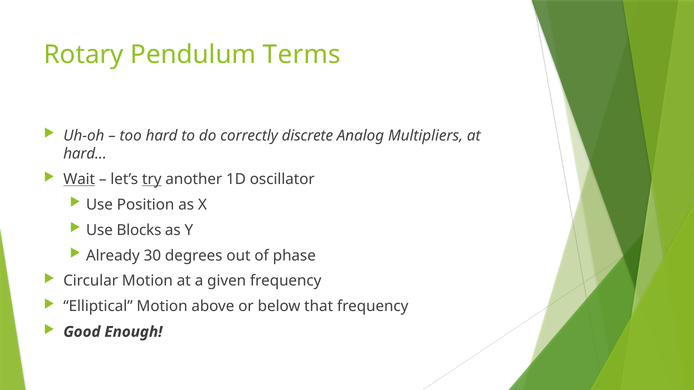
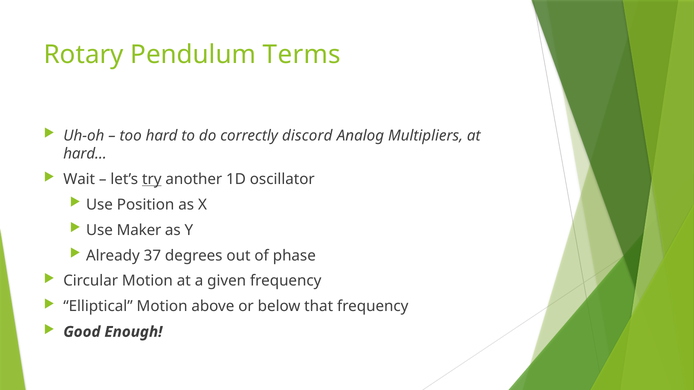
discrete: discrete -> discord (307, 136)
Wait underline: present -> none (79, 179)
Blocks: Blocks -> Maker (139, 230)
30: 30 -> 37 (152, 256)
